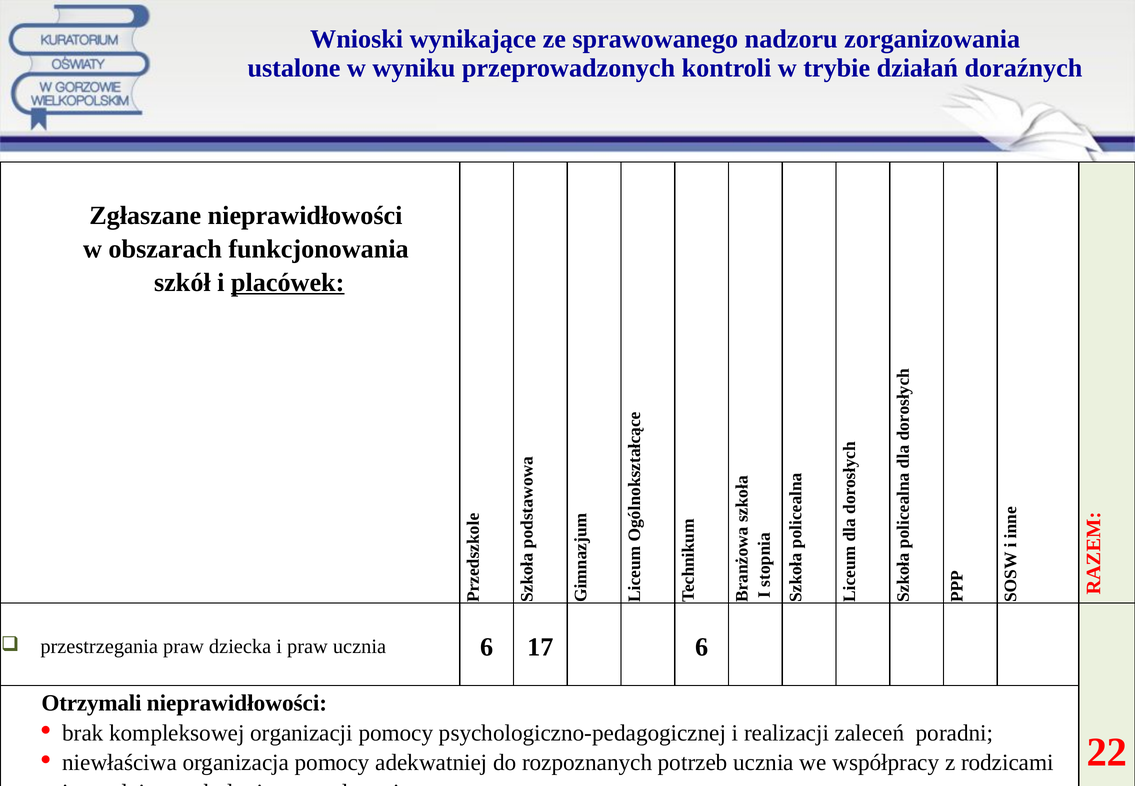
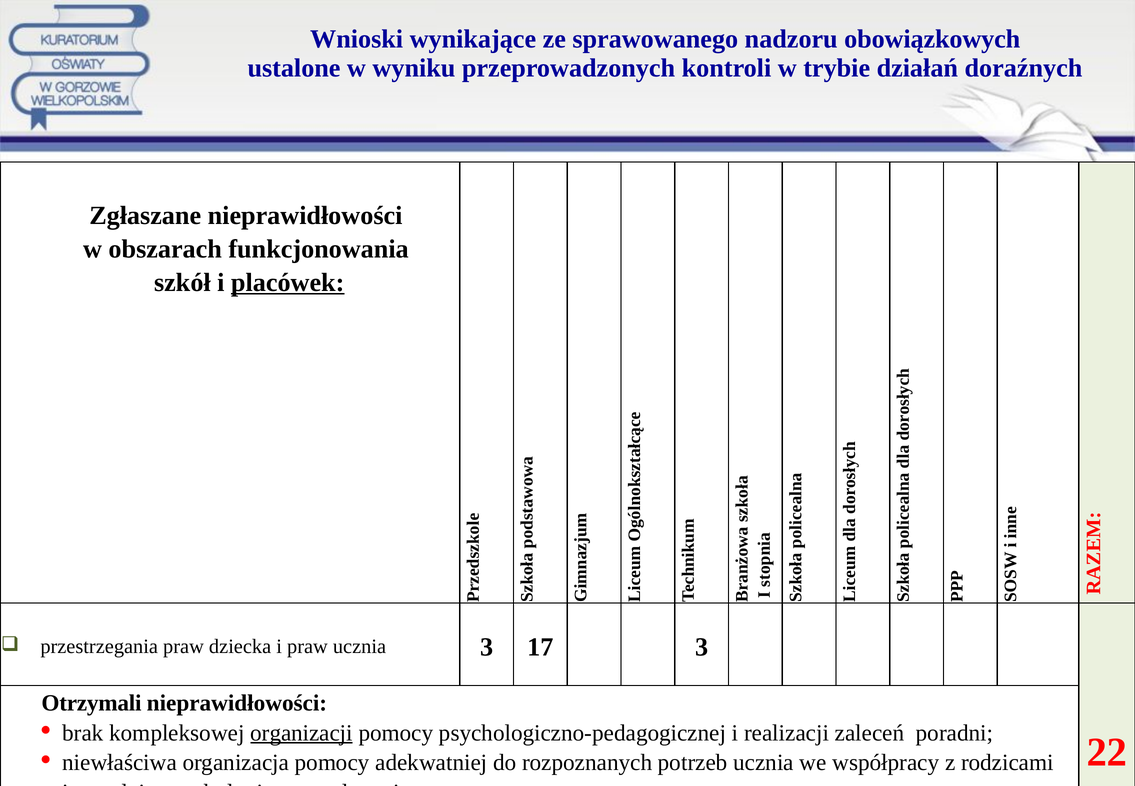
zorganizowania: zorganizowania -> obowiązkowych (932, 39)
ucznia 6: 6 -> 3 (487, 647)
17 6: 6 -> 3 (702, 647)
organizacji underline: none -> present (302, 733)
